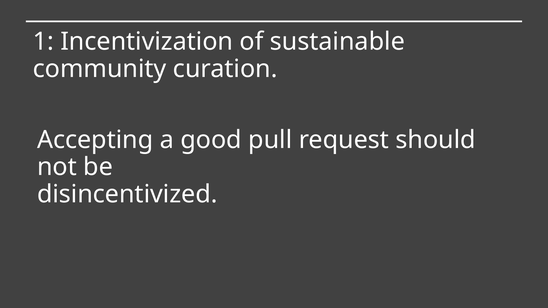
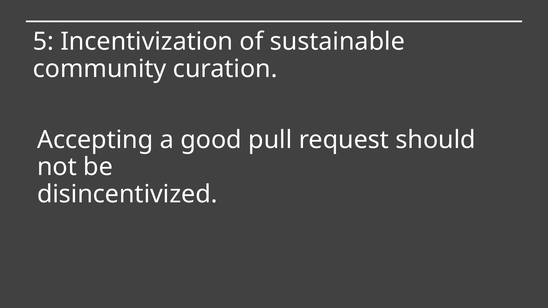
1: 1 -> 5 (43, 42)
